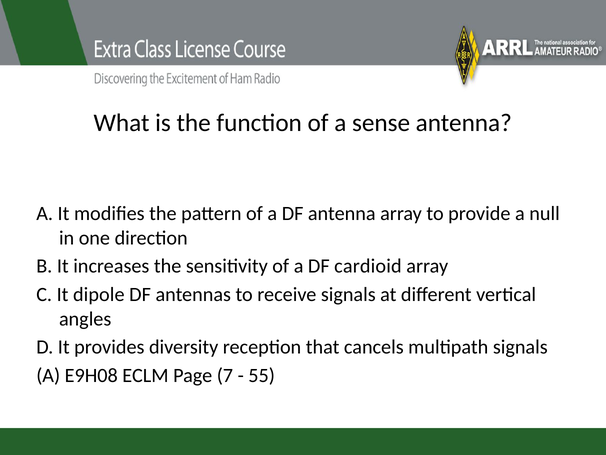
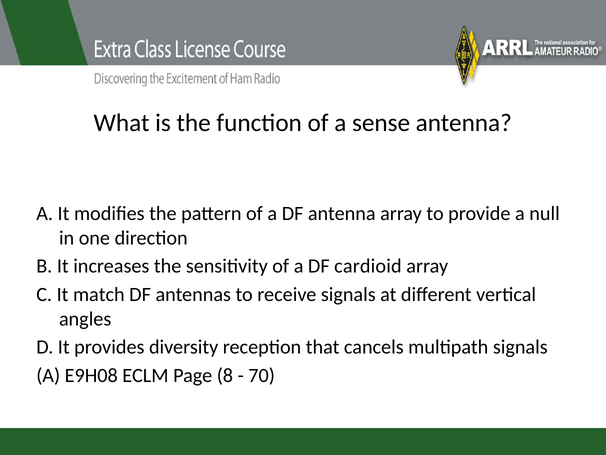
dipole: dipole -> match (99, 294)
7: 7 -> 8 (225, 375)
55: 55 -> 70 (262, 375)
